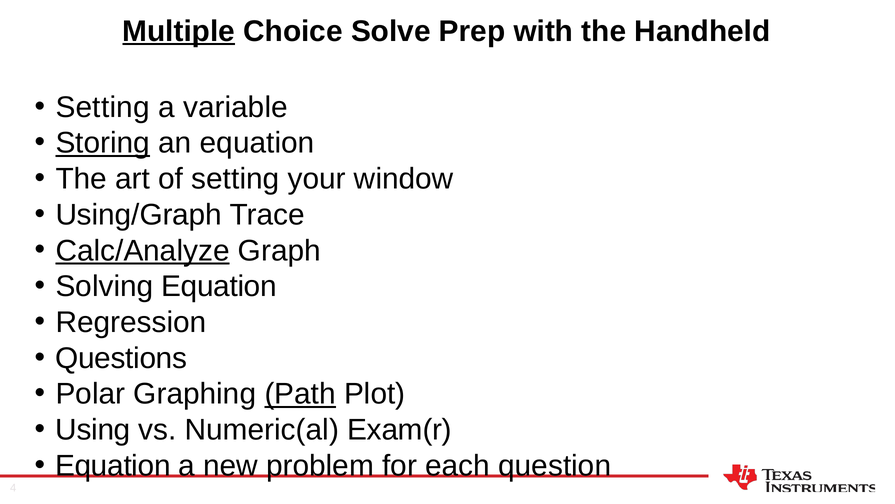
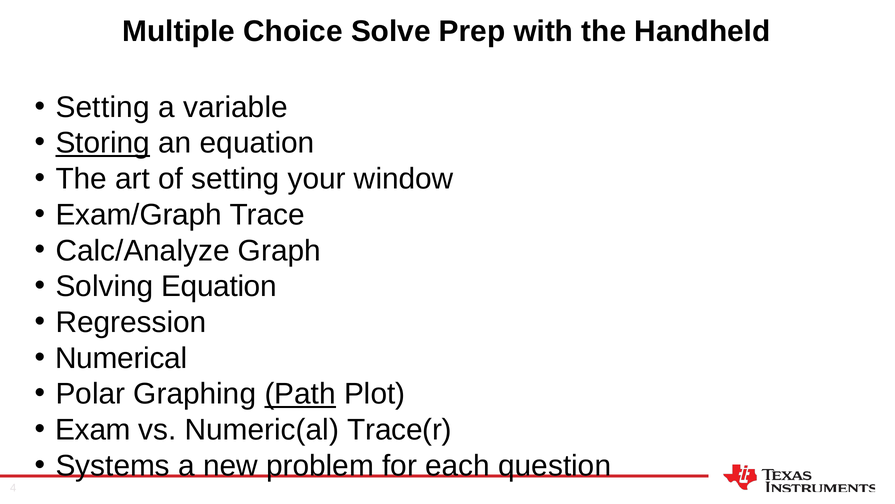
Multiple underline: present -> none (179, 31)
Using/Graph: Using/Graph -> Exam/Graph (139, 215)
Calc/Analyze underline: present -> none (143, 250)
Questions: Questions -> Numerical (121, 358)
Using: Using -> Exam (93, 429)
Exam(r: Exam(r -> Trace(r (400, 429)
Equation: Equation -> Systems (113, 465)
